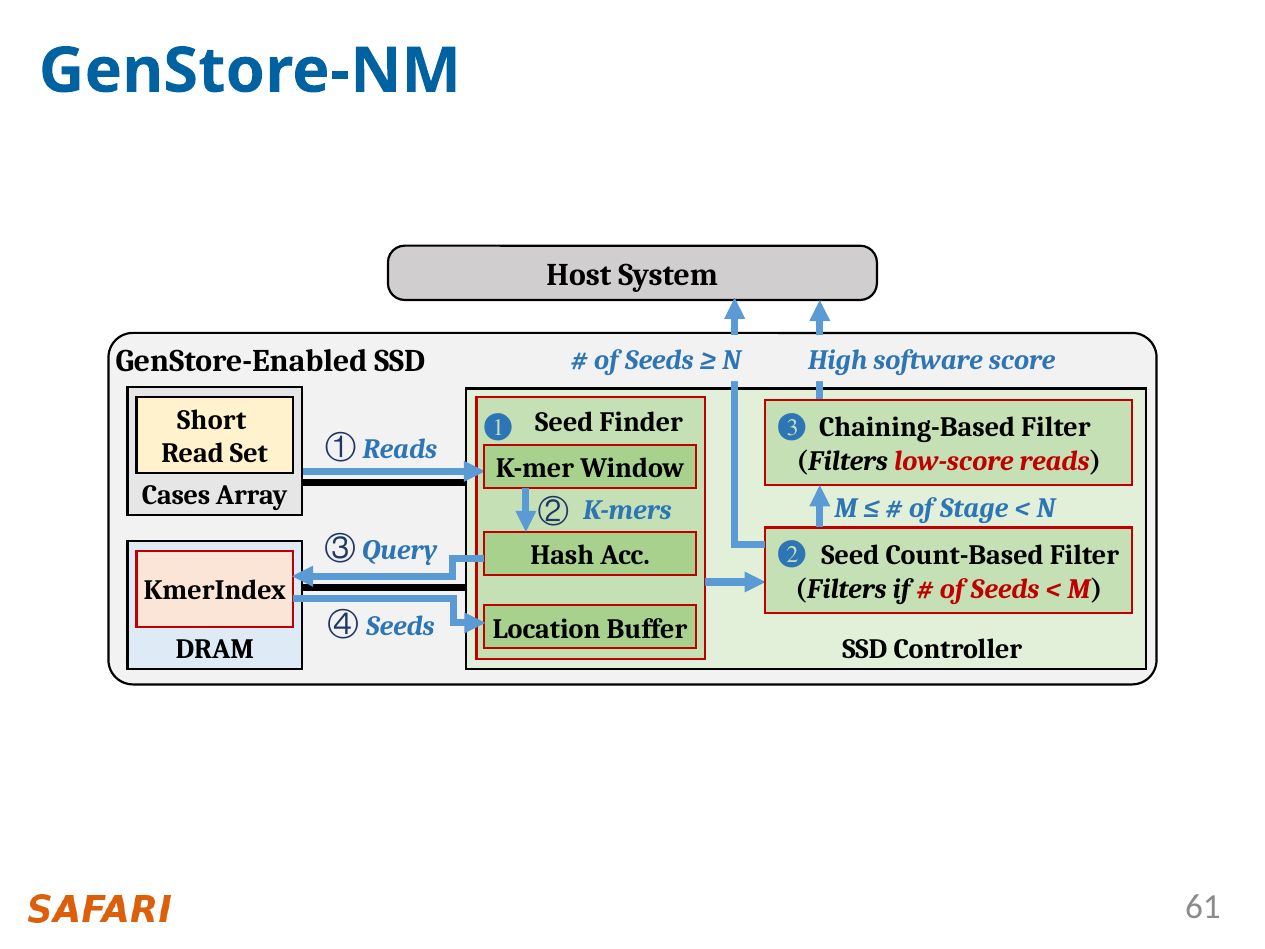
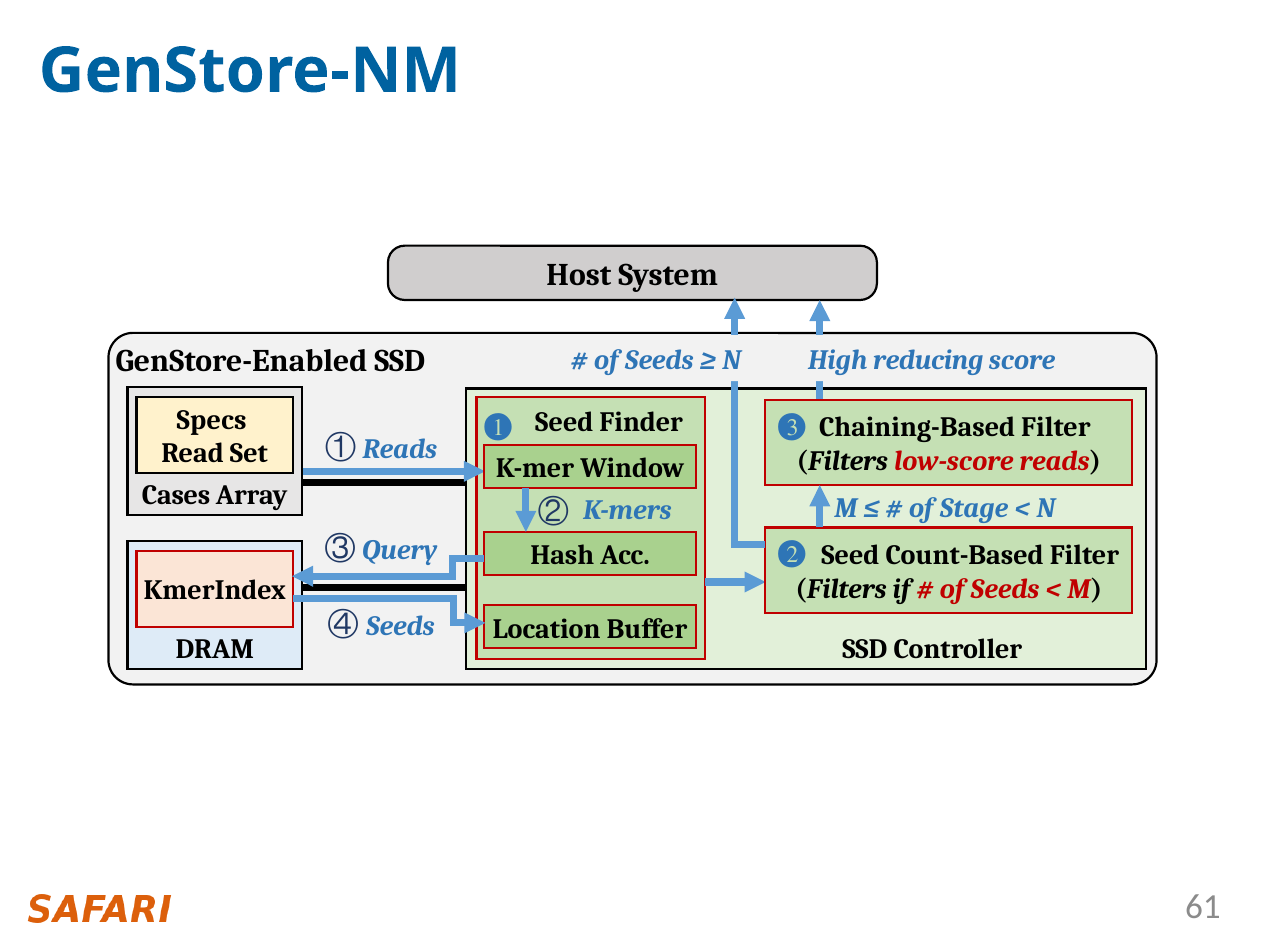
software: software -> reducing (928, 360)
Short: Short -> Specs (212, 420)
